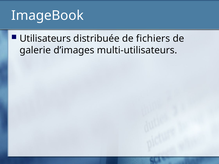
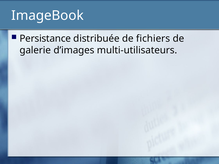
Utilisateurs: Utilisateurs -> Persistance (45, 39)
